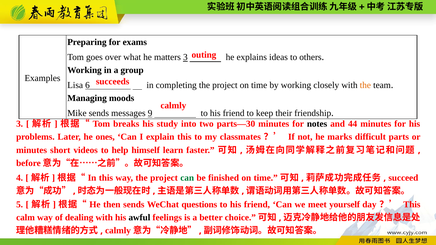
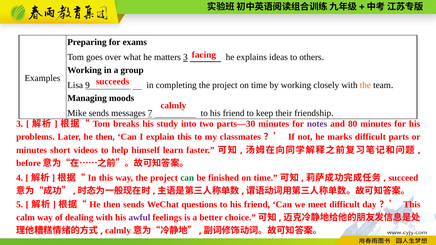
outing: outing -> facing (204, 55)
6: 6 -> 9 (88, 85)
9: 9 -> 7 (150, 113)
notes colour: black -> purple (317, 124)
44: 44 -> 80 (353, 124)
Later he ones: ones -> then (105, 137)
meet yourself: yourself -> difficult (345, 205)
awful colour: black -> purple (139, 218)
